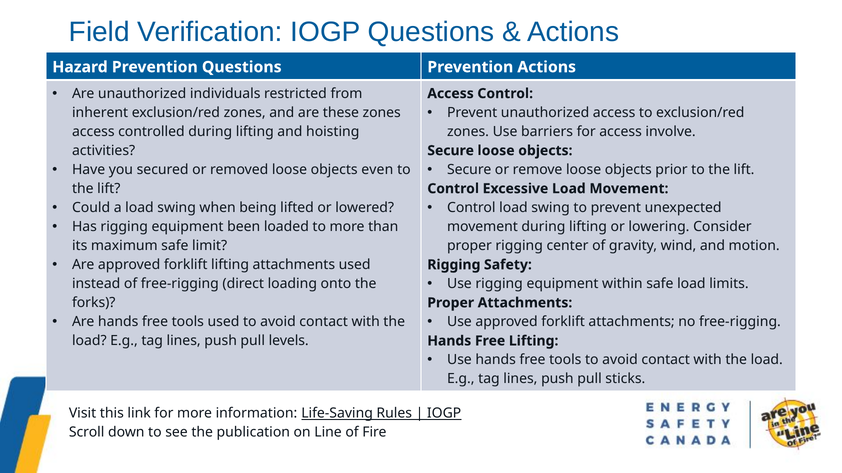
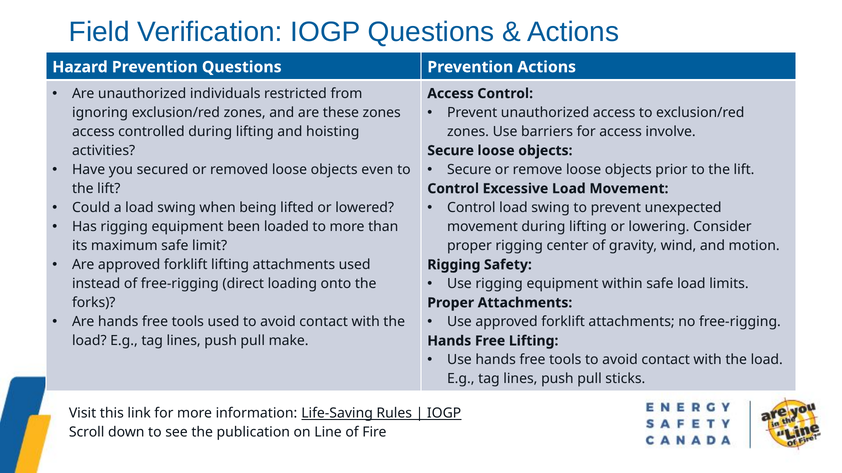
inherent: inherent -> ignoring (100, 113)
levels: levels -> make (289, 341)
